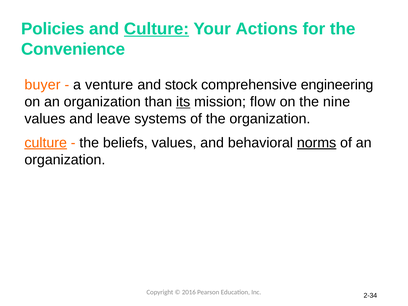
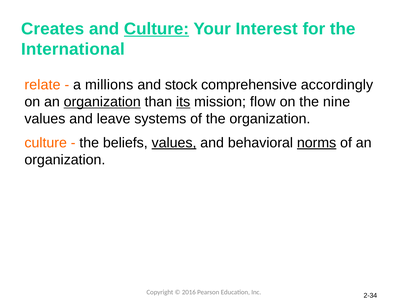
Policies: Policies -> Creates (53, 29)
Actions: Actions -> Interest (267, 29)
Convenience: Convenience -> International (73, 49)
buyer: buyer -> relate (42, 85)
venture: venture -> millions (109, 85)
engineering: engineering -> accordingly (337, 85)
organization underline: none -> present (102, 102)
culture underline: present -> none (46, 143)
values underline: none -> present (174, 143)
